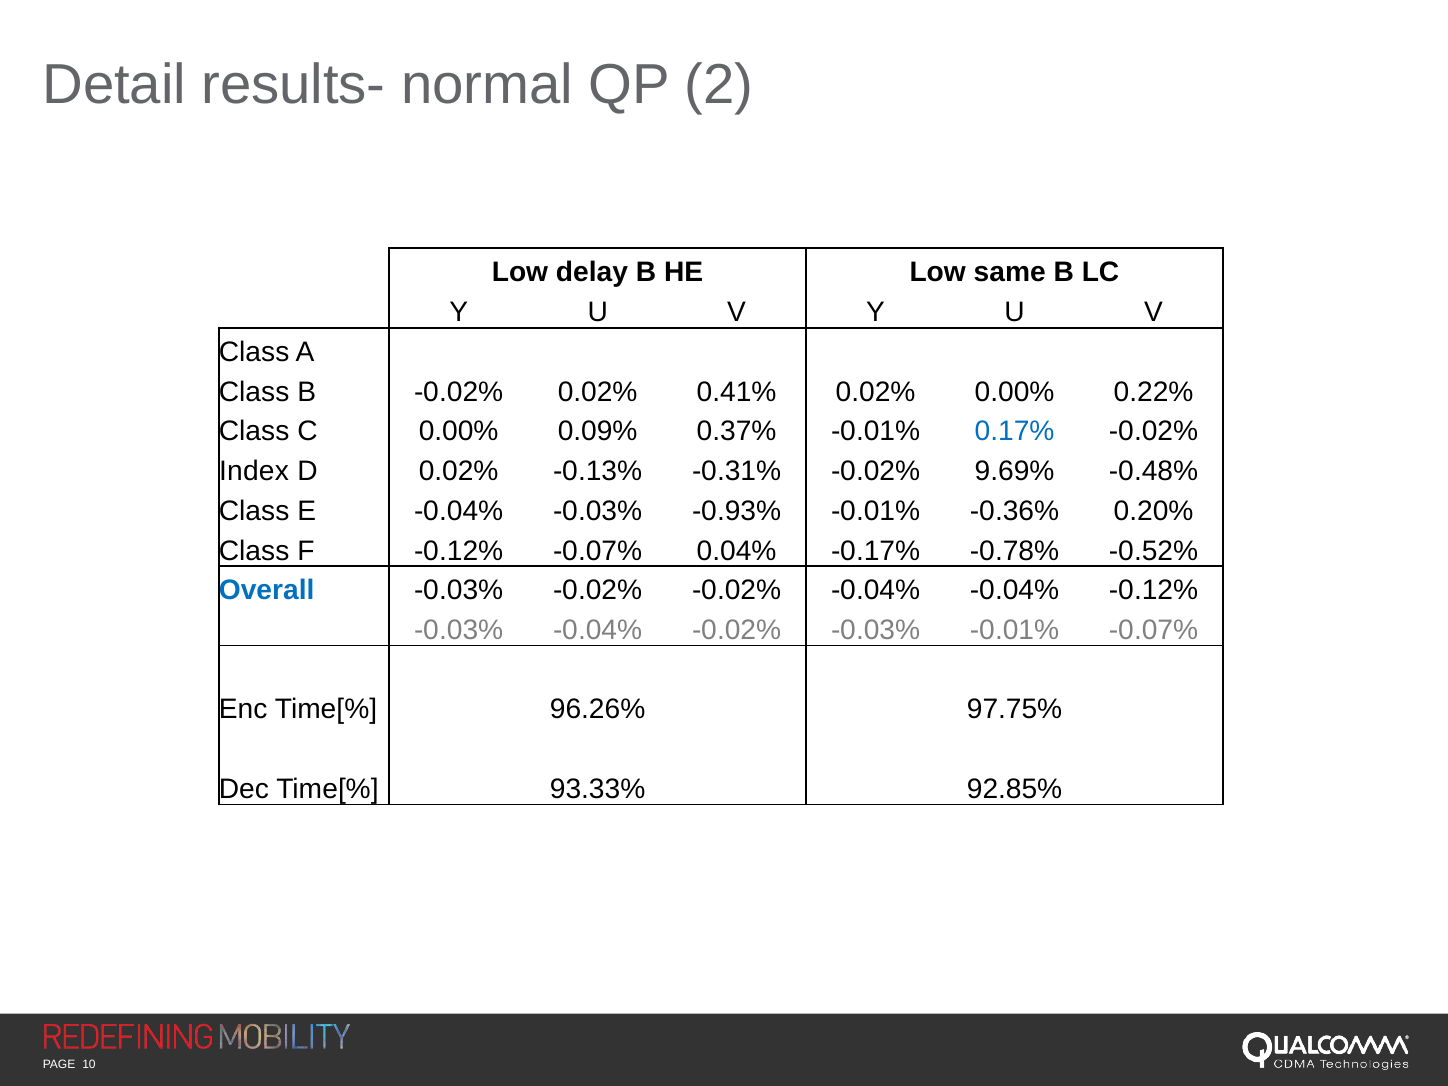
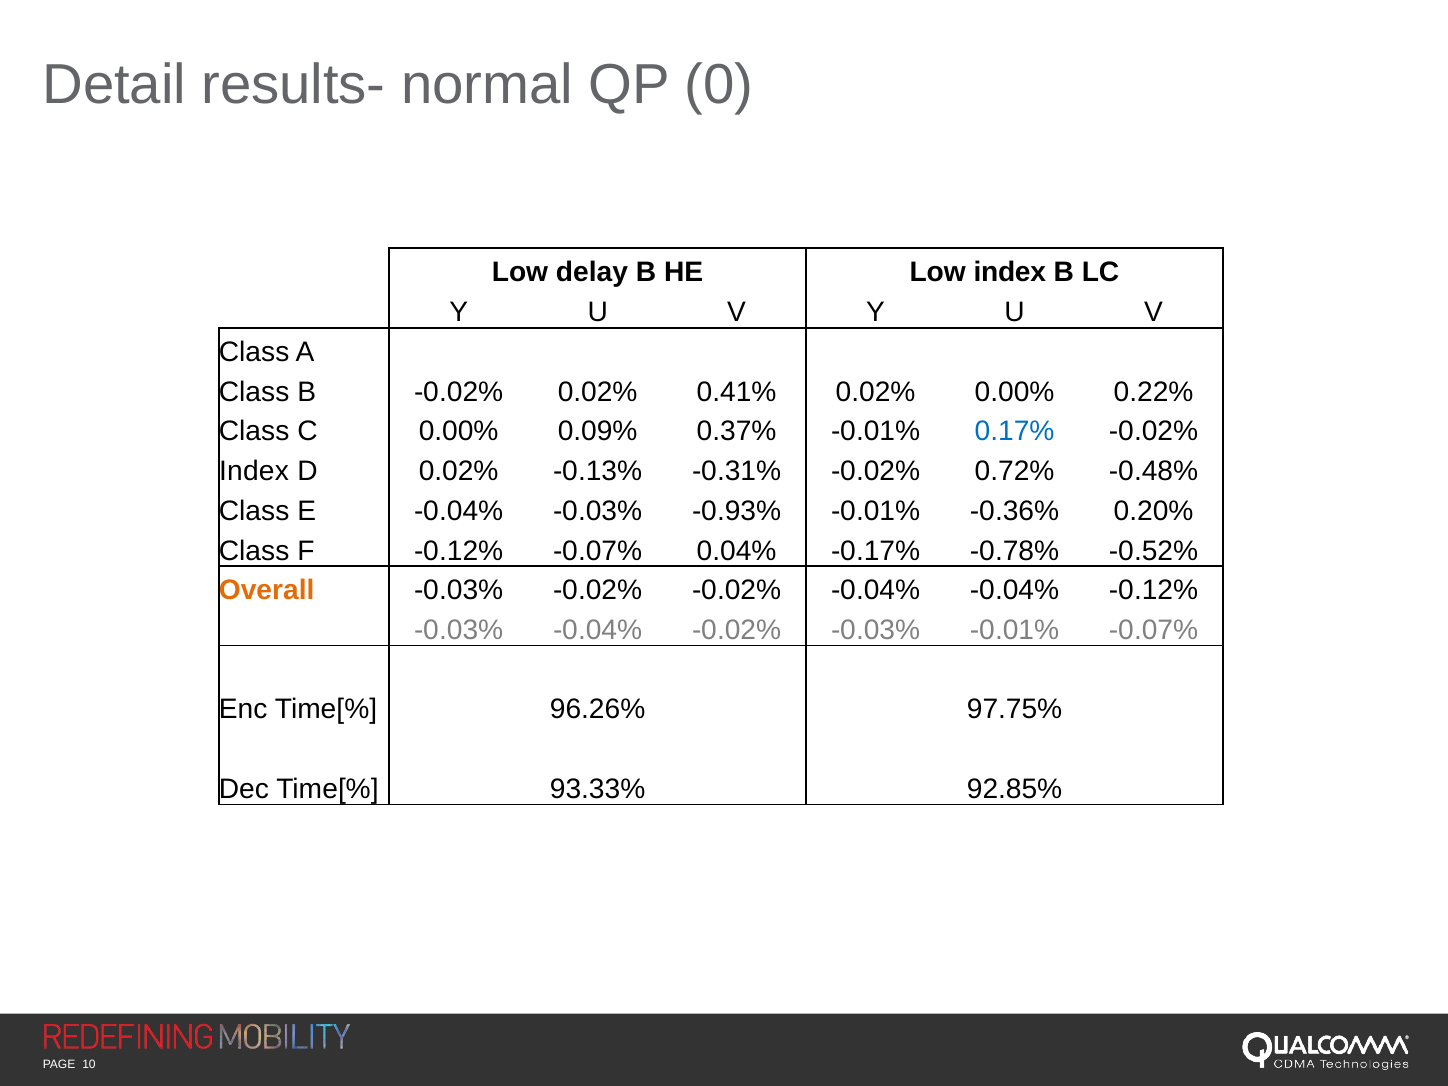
2: 2 -> 0 (719, 85)
Low same: same -> index (1010, 273)
9.69%: 9.69% -> 0.72% (1015, 471)
Overall colour: blue -> orange (267, 590)
